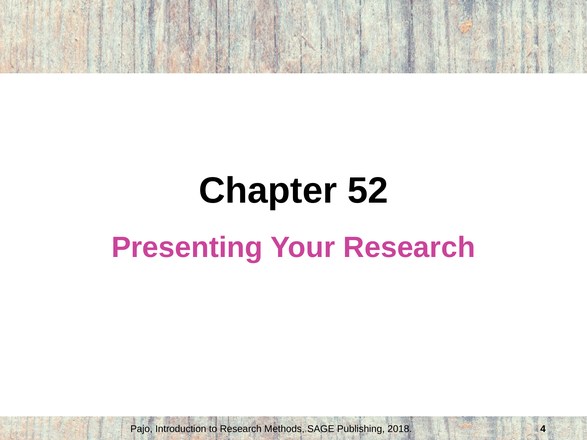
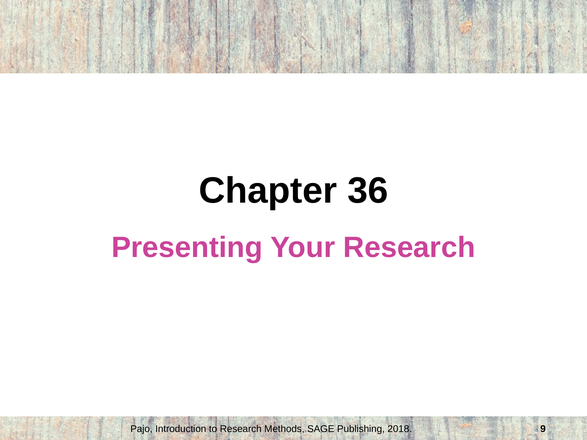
52: 52 -> 36 (368, 191)
4: 4 -> 9 (543, 429)
